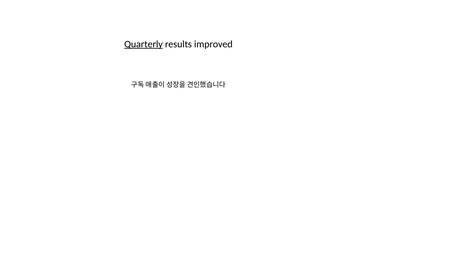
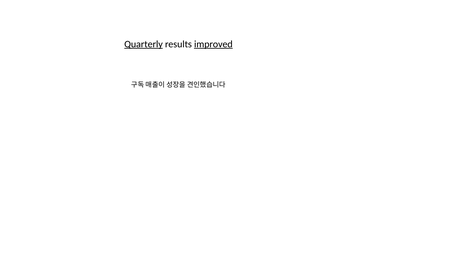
improved underline: none -> present (213, 44)
